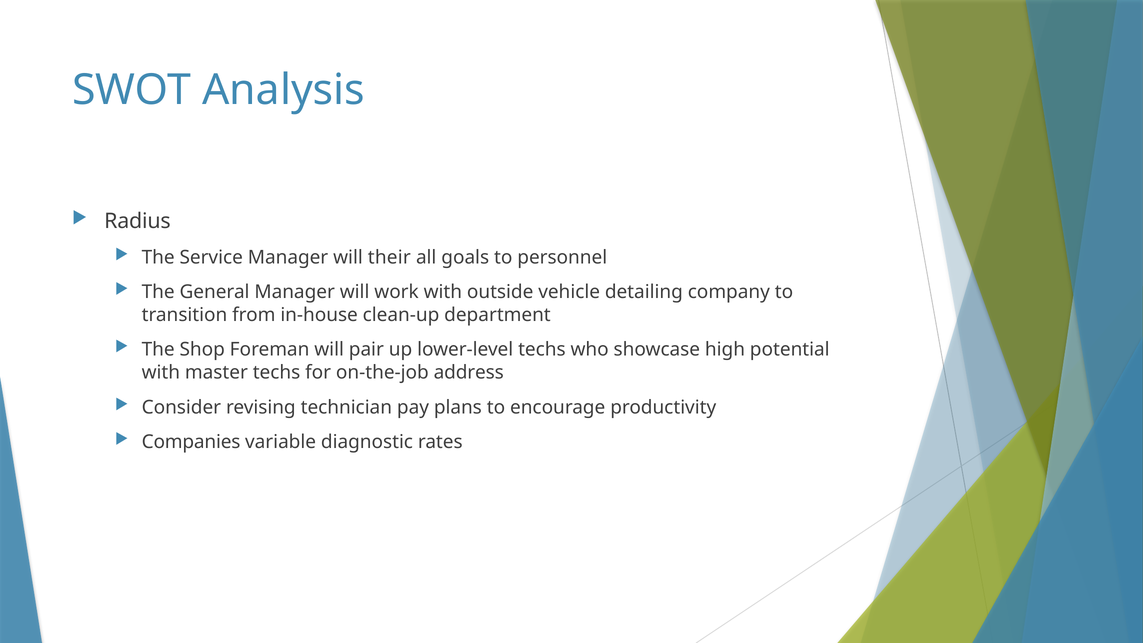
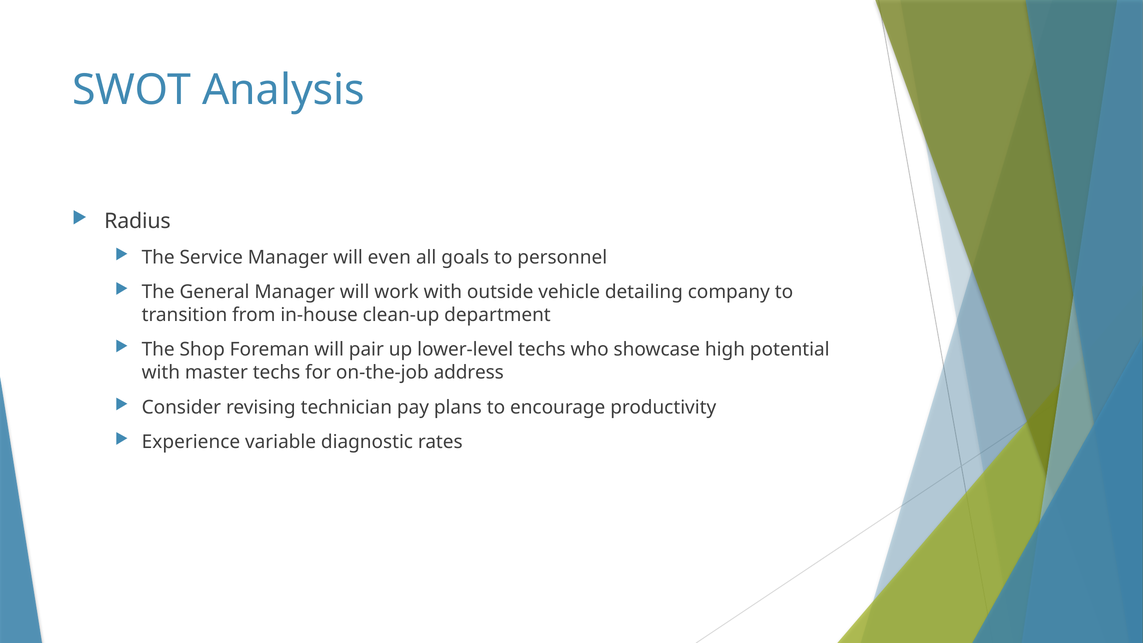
their: their -> even (389, 257)
Companies: Companies -> Experience (191, 442)
